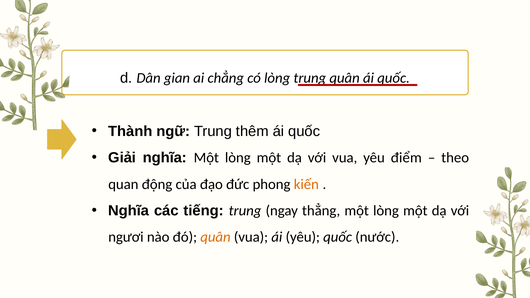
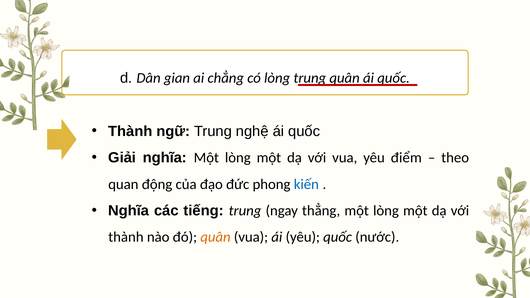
thêm: thêm -> nghệ (252, 131)
kiến colour: orange -> blue (306, 184)
ngươi: ngươi -> thành (126, 237)
